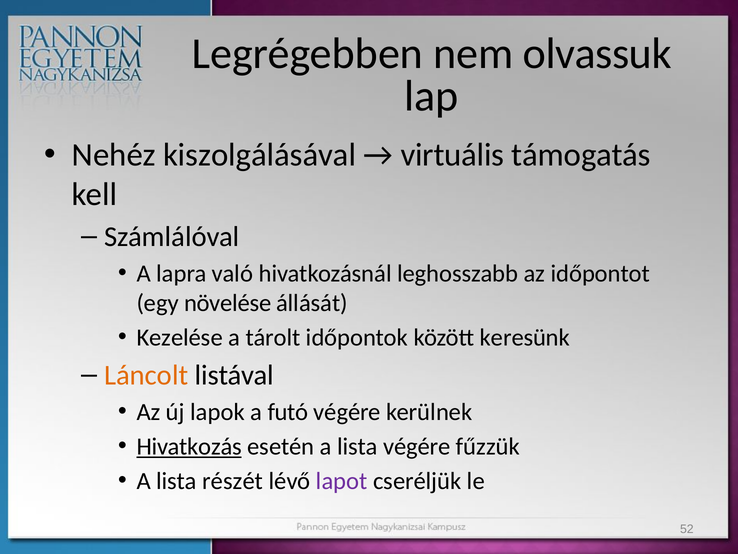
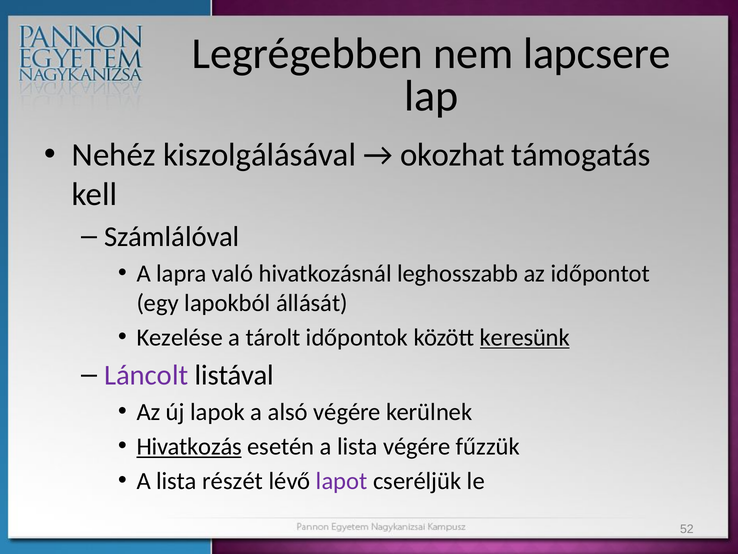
olvassuk: olvassuk -> lapcsere (597, 54)
virtuális: virtuális -> okozhat (452, 155)
növelése: növelése -> lapokból (228, 303)
keresünk underline: none -> present (525, 337)
Láncolt colour: orange -> purple (146, 375)
futó: futó -> alsó (288, 412)
